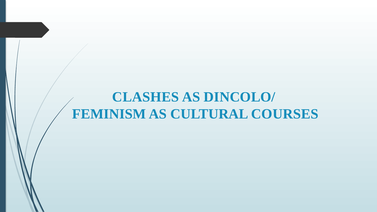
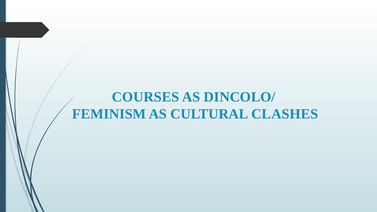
CLASHES: CLASHES -> COURSES (146, 97)
COURSES: COURSES -> CLASHES (285, 114)
